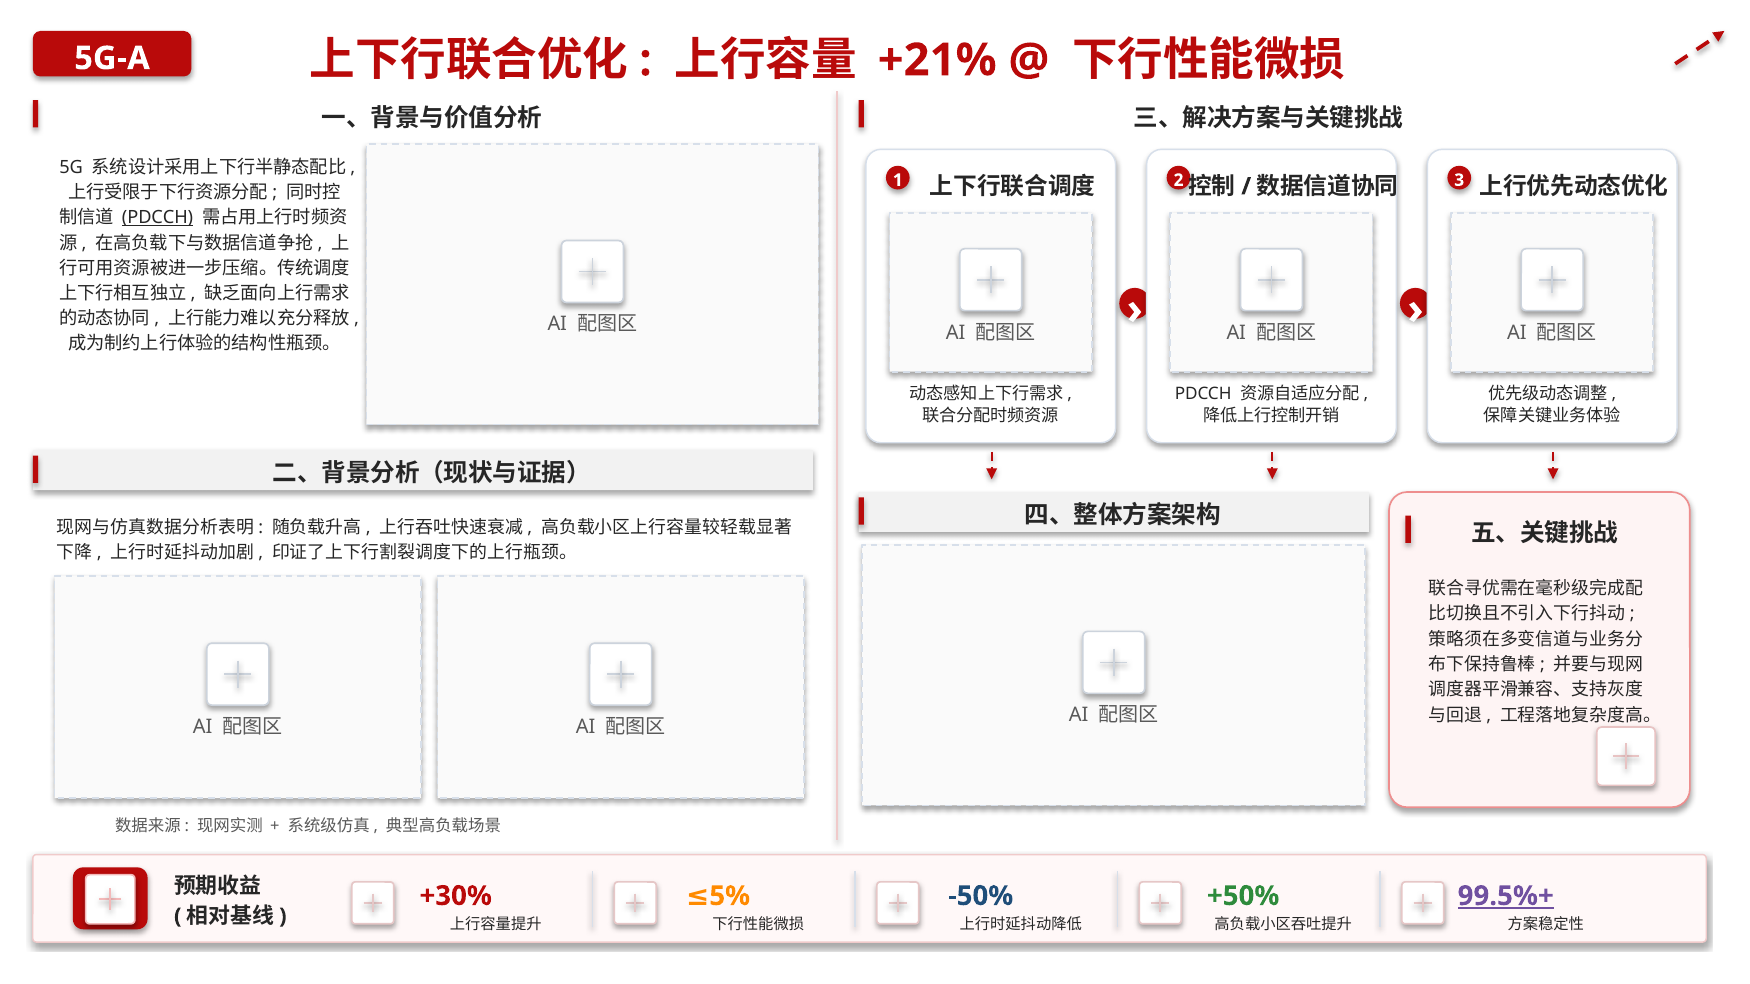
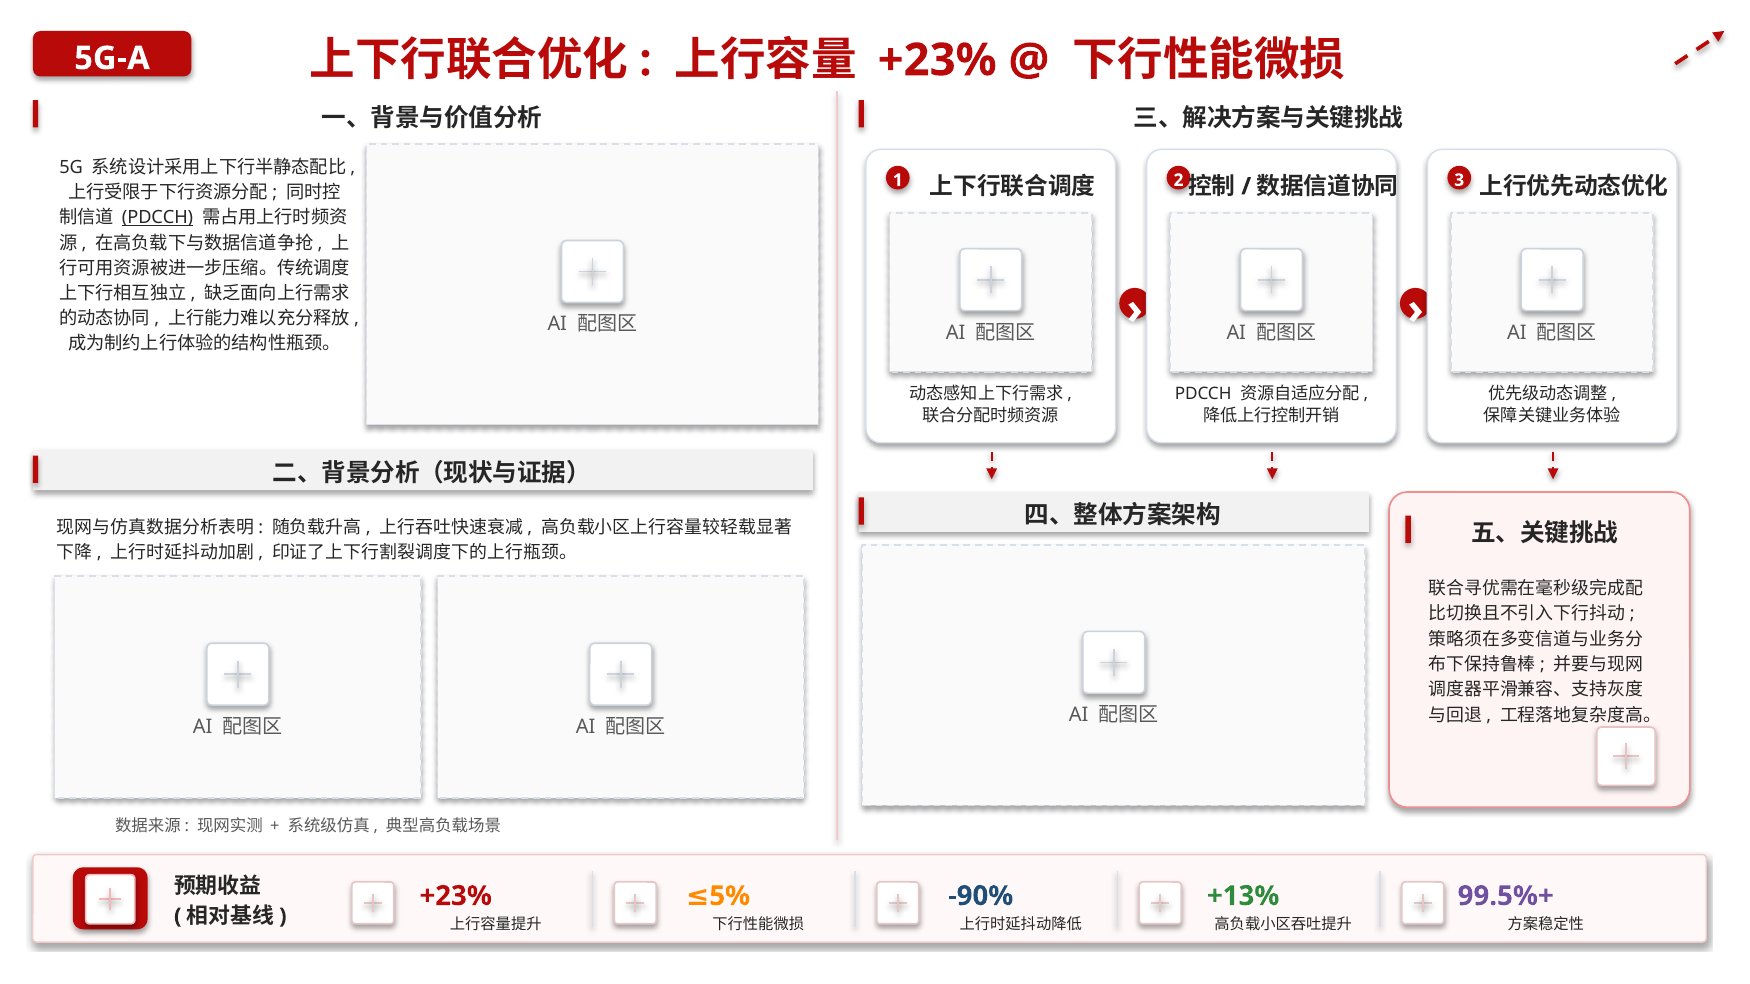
+21%: +21% -> +23% (937, 60)
+30%: +30% -> +23% (456, 896)
-50%: -50% -> -90% (981, 896)
+50%: +50% -> +13% (1243, 896)
99.5%+ underline: present -> none (1506, 896)
